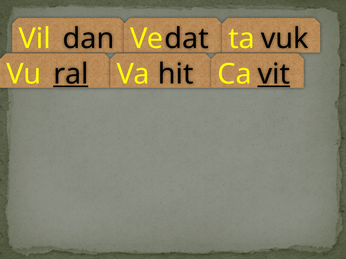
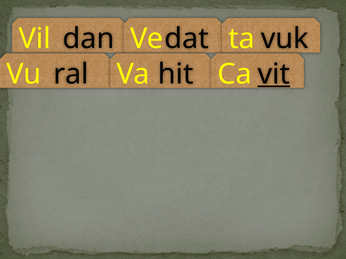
ral underline: present -> none (71, 74)
